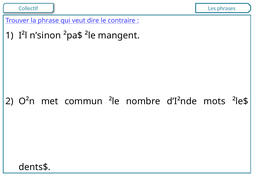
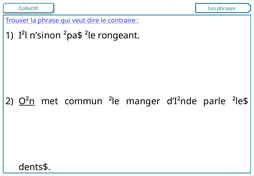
mangent: mangent -> rongeant (119, 36)
O²n underline: none -> present (27, 101)
nombre: nombre -> manger (143, 101)
mots: mots -> parle (215, 101)
